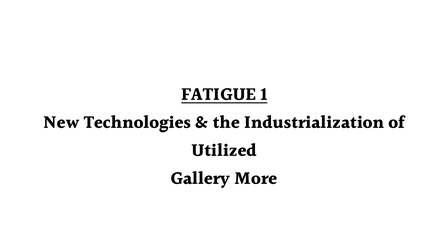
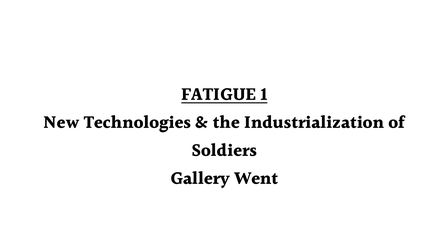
Utilized: Utilized -> Soldiers (224, 151)
More: More -> Went (256, 179)
